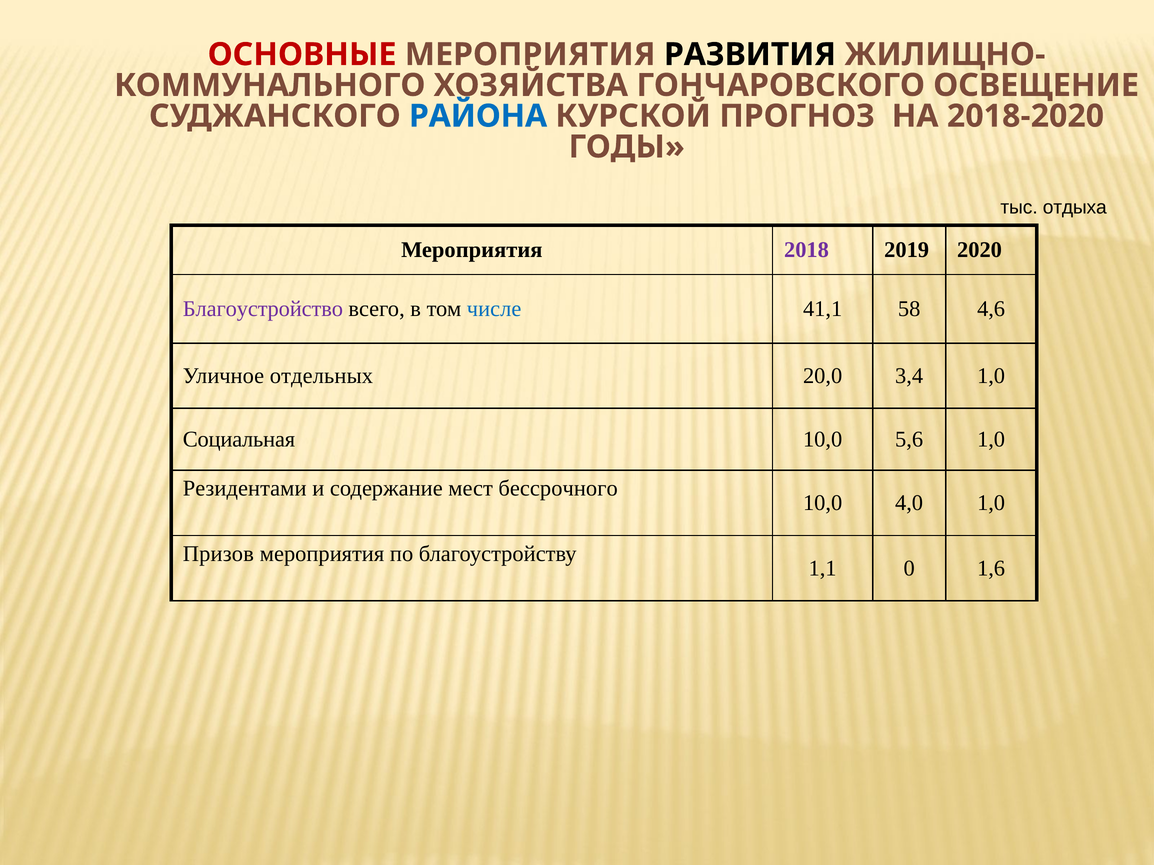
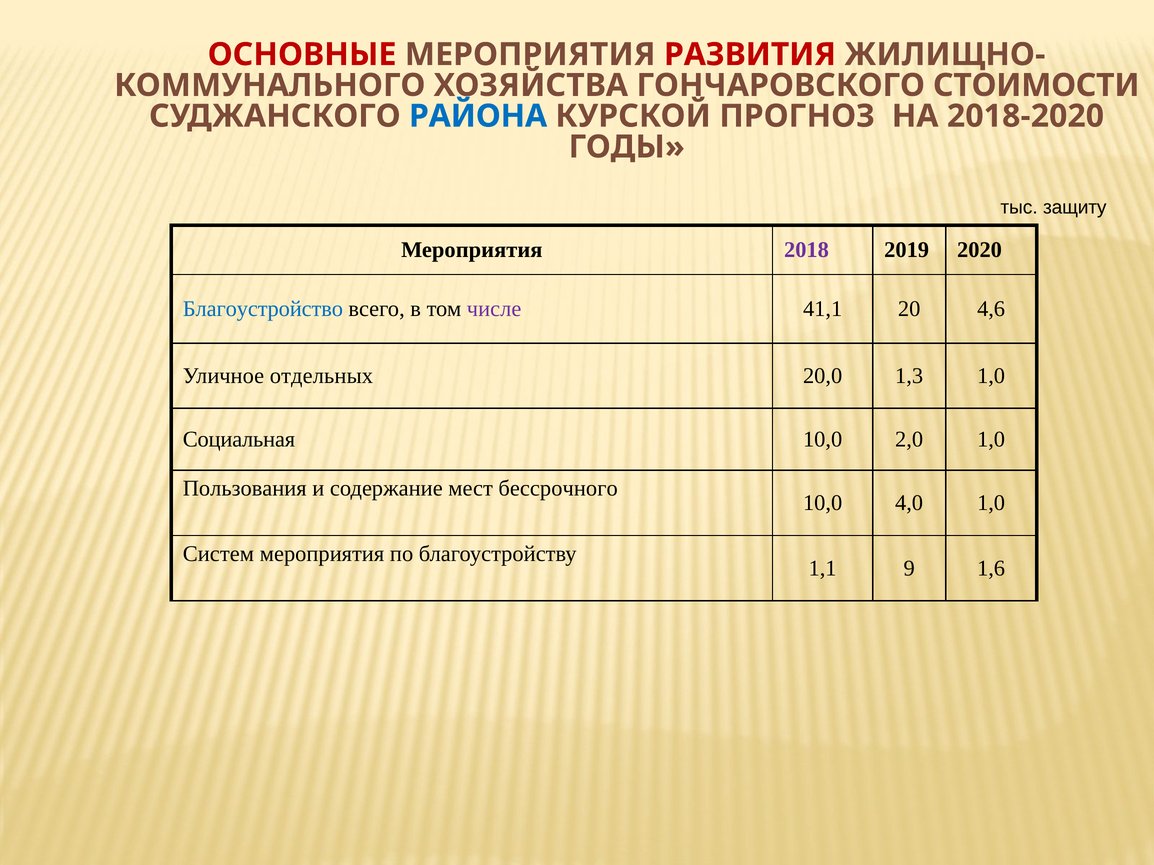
РАЗВИТИЯ colour: black -> red (750, 55)
ОСВЕЩЕНИЕ: ОСВЕЩЕНИЕ -> СТОИМОСТИ (1036, 85)
отдыха: отдыха -> защиту (1075, 208)
Благоустройство colour: purple -> blue (263, 309)
числе colour: blue -> purple (494, 309)
58: 58 -> 20 (909, 309)
3,4: 3,4 -> 1,3 (909, 376)
5,6: 5,6 -> 2,0 (909, 440)
Резидентами: Резидентами -> Пользования (245, 489)
Призов: Призов -> Систем (218, 554)
0: 0 -> 9 (909, 569)
